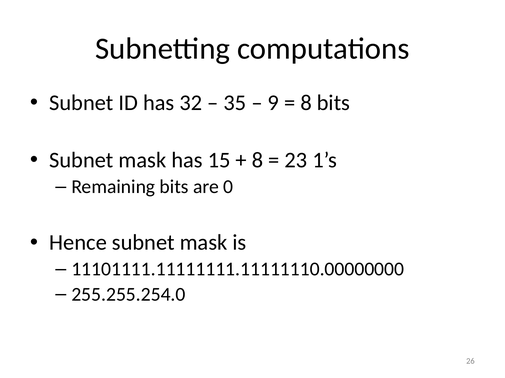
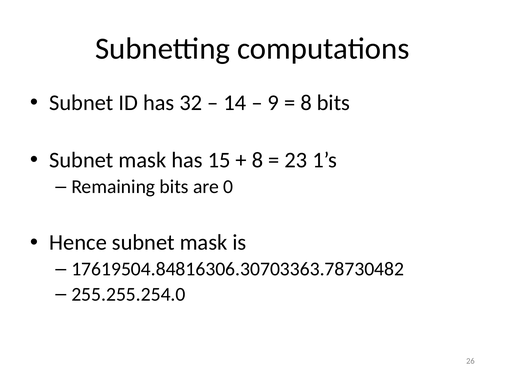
35: 35 -> 14 (235, 103)
11101111.11111111.11111110.00000000: 11101111.11111111.11111110.00000000 -> 17619504.84816306.30703363.78730482 (238, 270)
